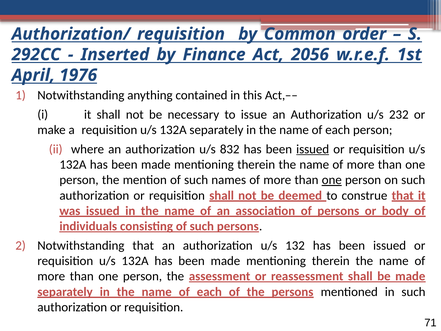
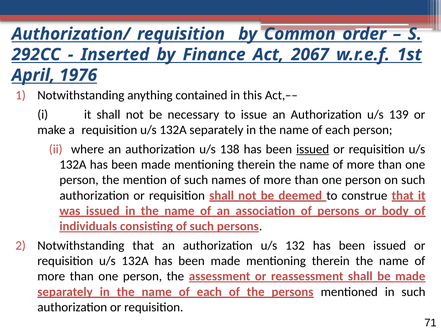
2056: 2056 -> 2067 (310, 55)
232: 232 -> 139 (399, 114)
832: 832 -> 138 (230, 149)
one underline: present -> none (332, 180)
